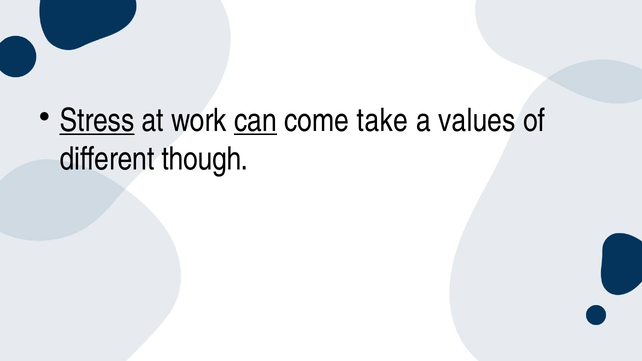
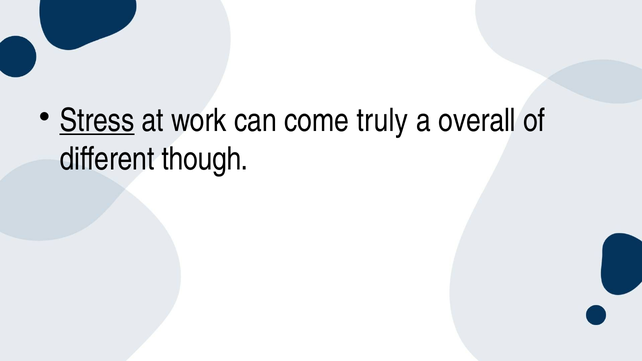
can underline: present -> none (255, 120)
take: take -> truly (382, 120)
values: values -> overall (477, 120)
